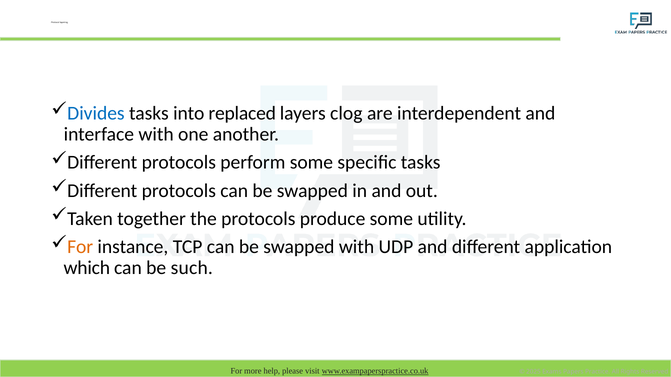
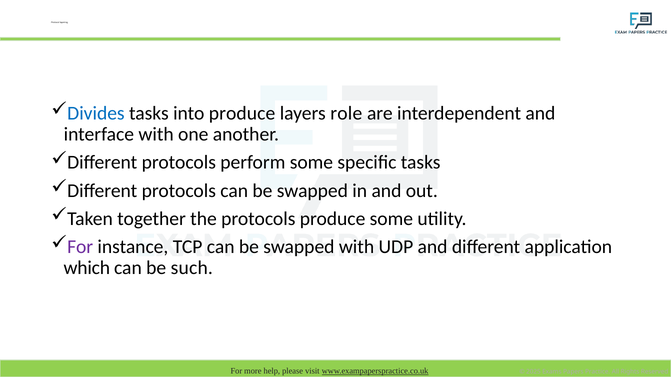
into replaced: replaced -> produce (242, 113)
clog: clog -> role (346, 113)
For colour: orange -> purple (80, 247)
